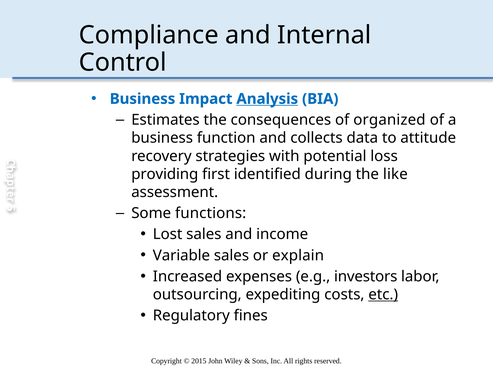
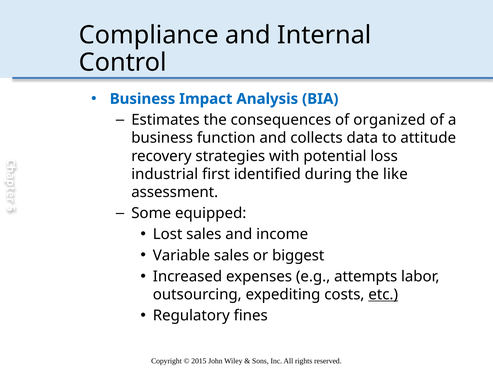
Analysis underline: present -> none (267, 99)
providing: providing -> industrial (165, 174)
functions: functions -> equipped (211, 213)
explain: explain -> biggest (298, 255)
investors: investors -> attempts (366, 276)
